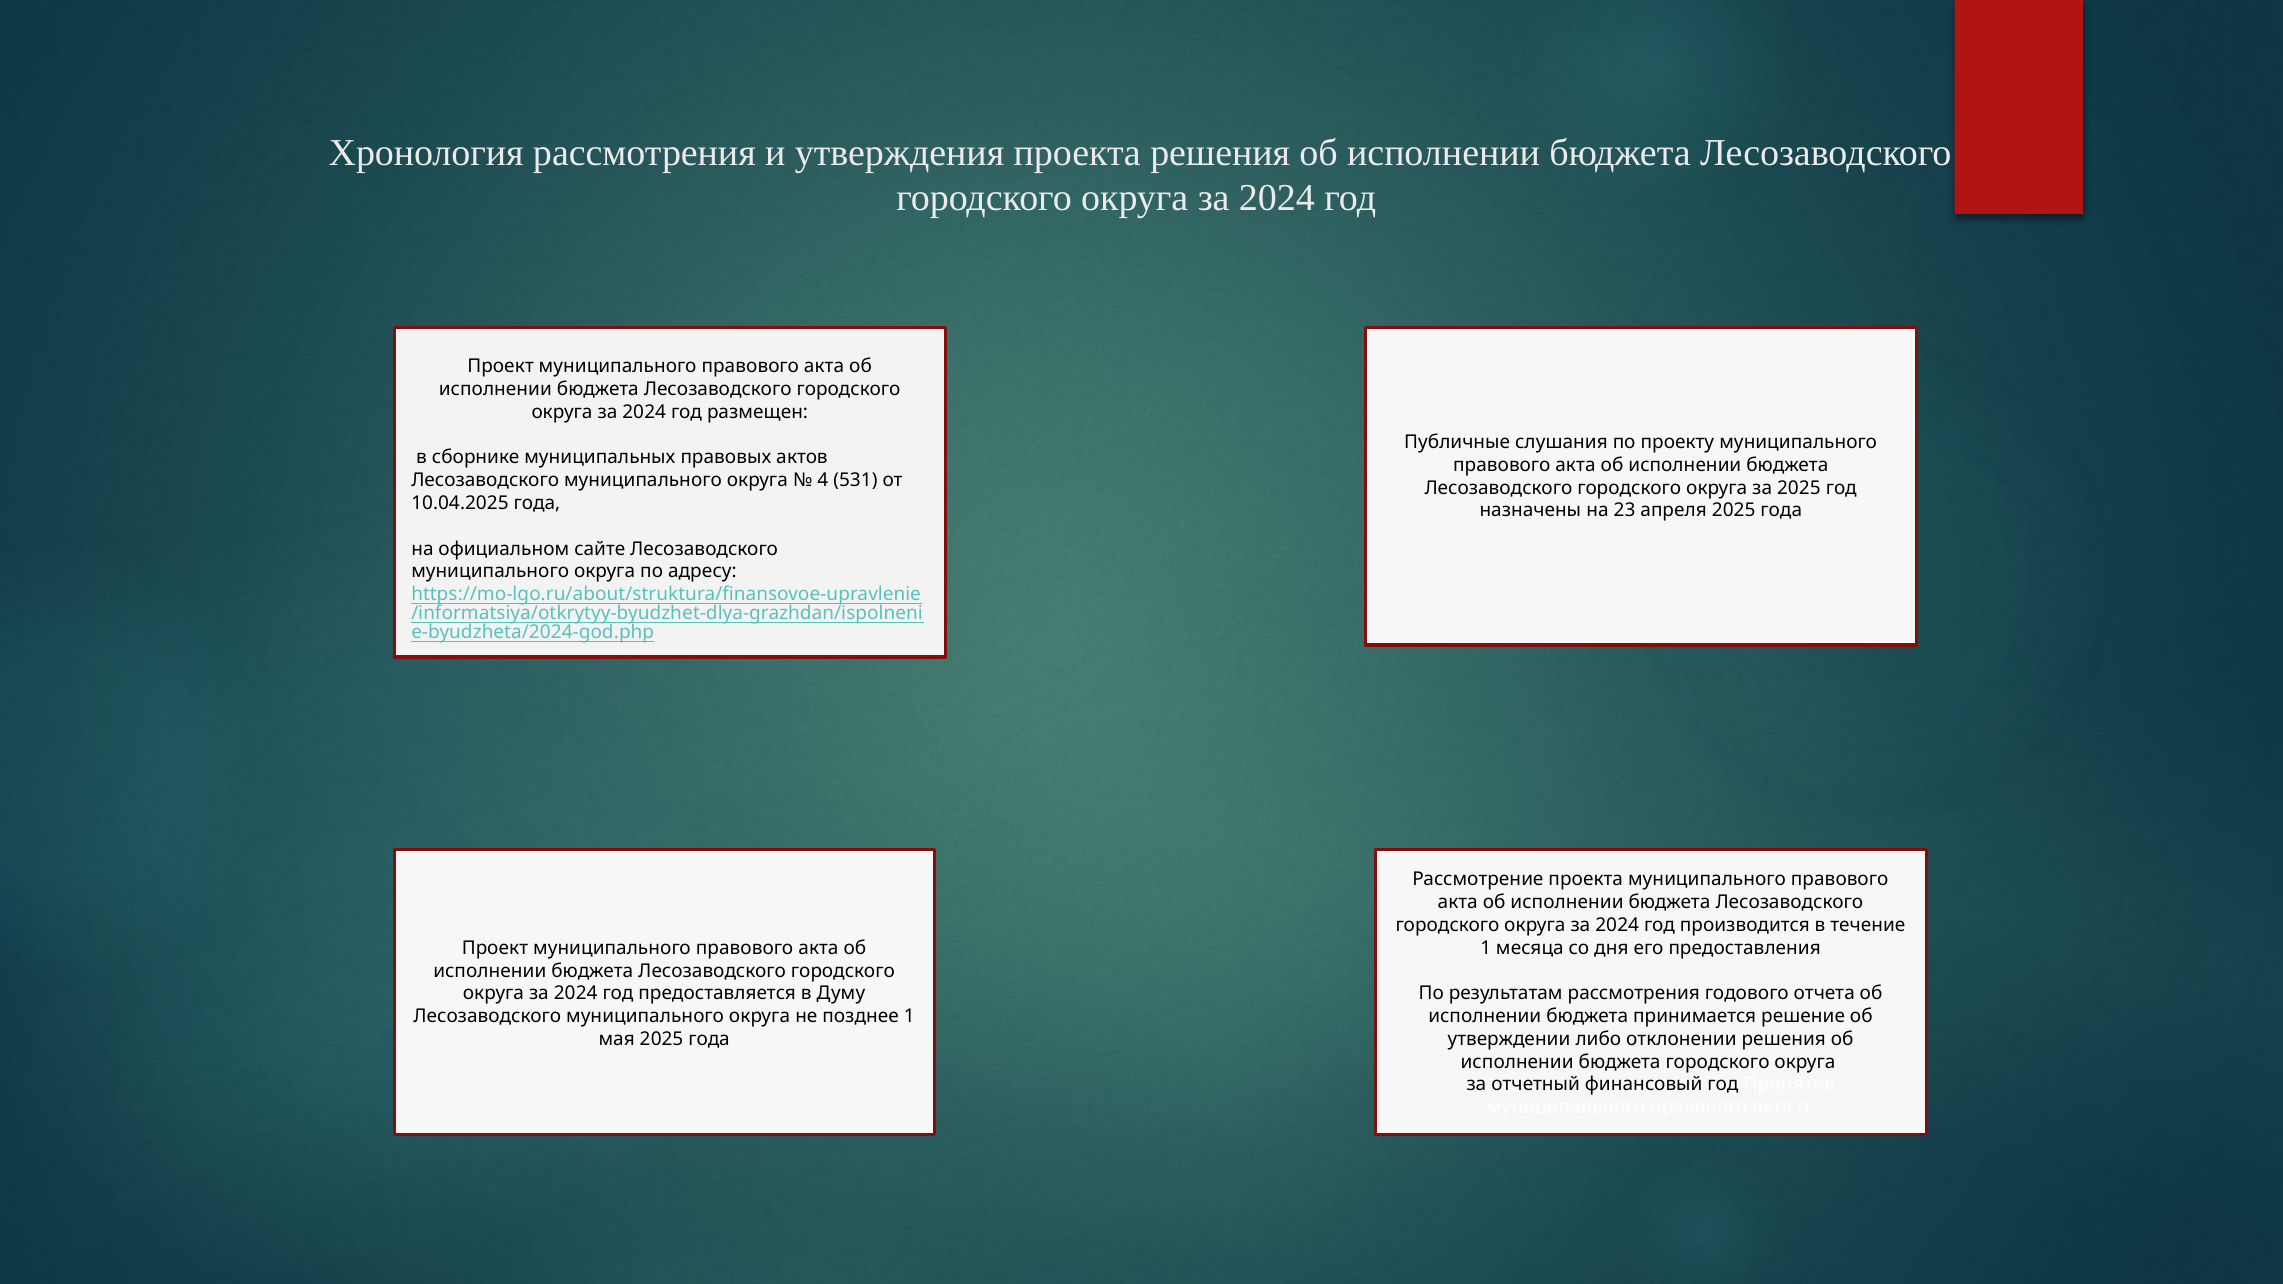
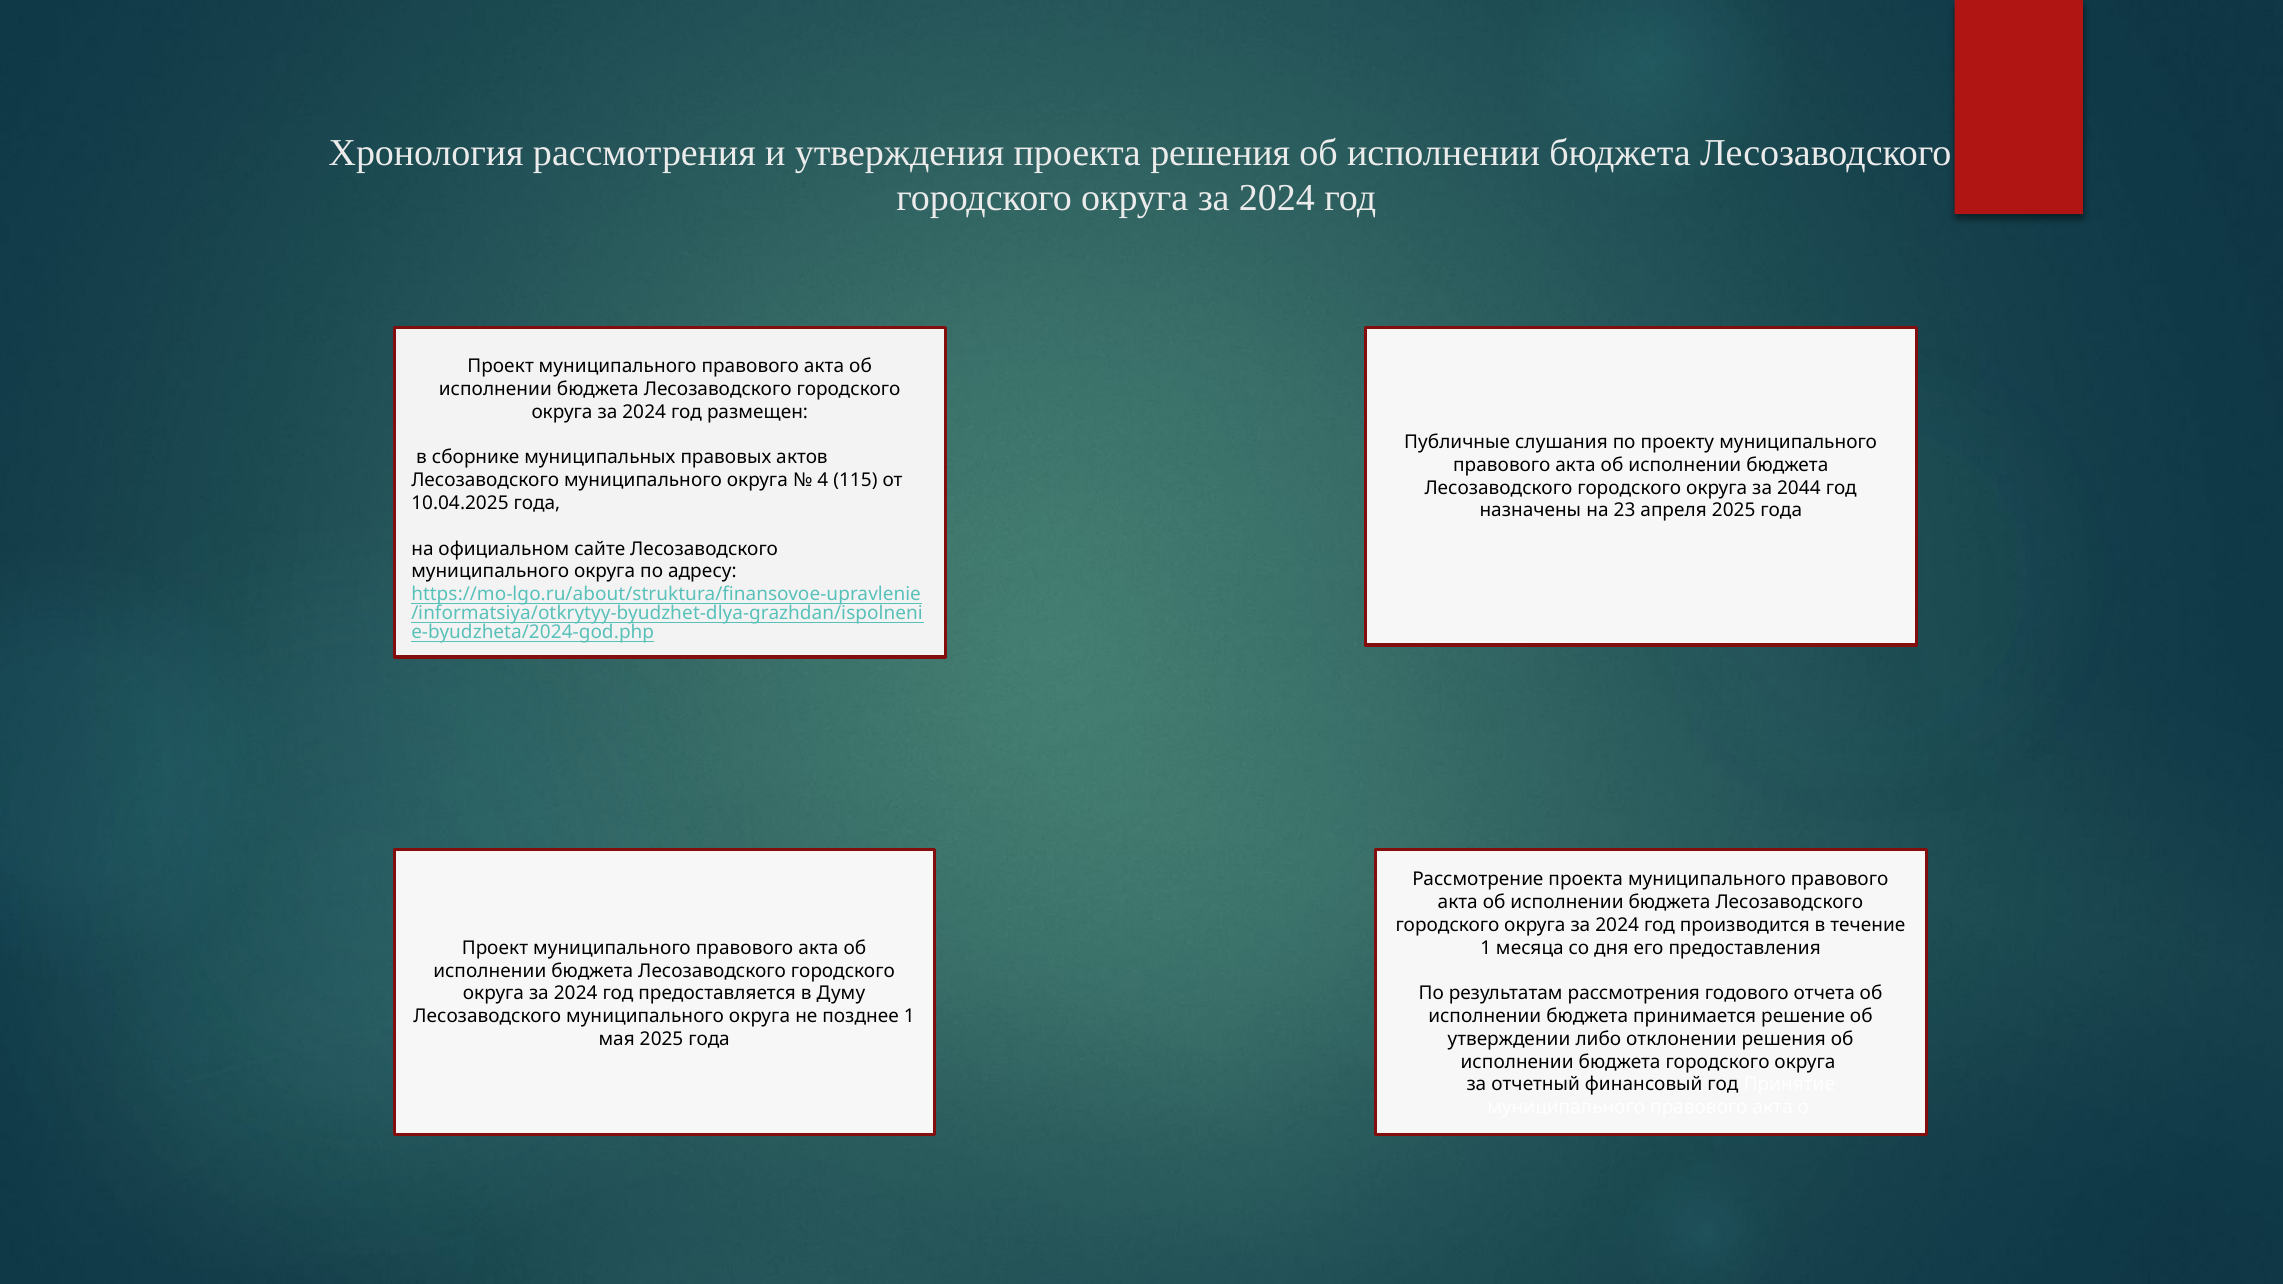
531: 531 -> 115 (855, 481)
за 2025: 2025 -> 2044 (1799, 488)
